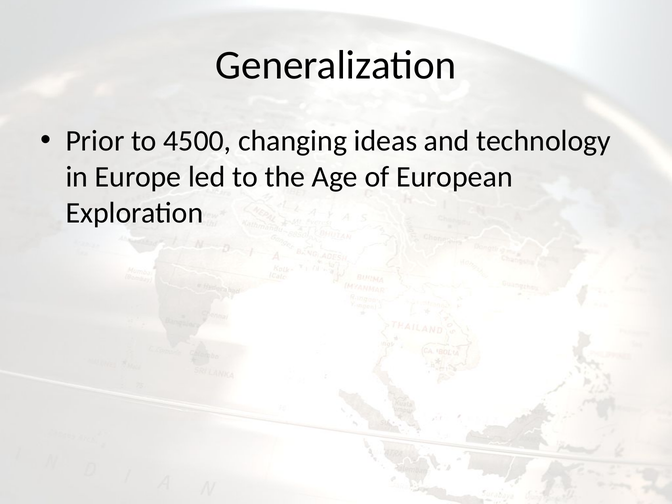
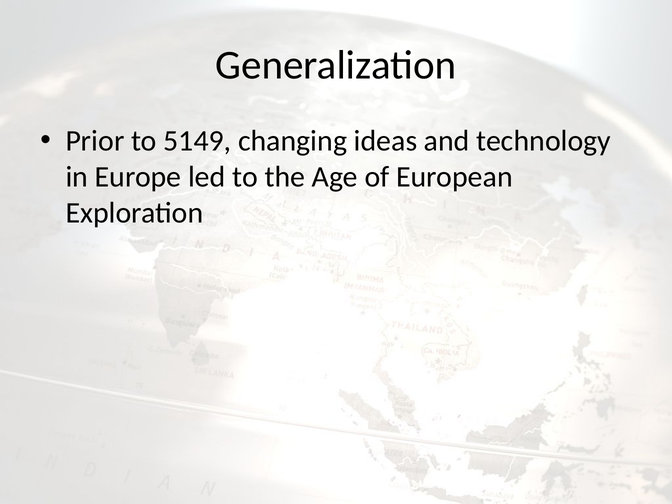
4500: 4500 -> 5149 (197, 141)
